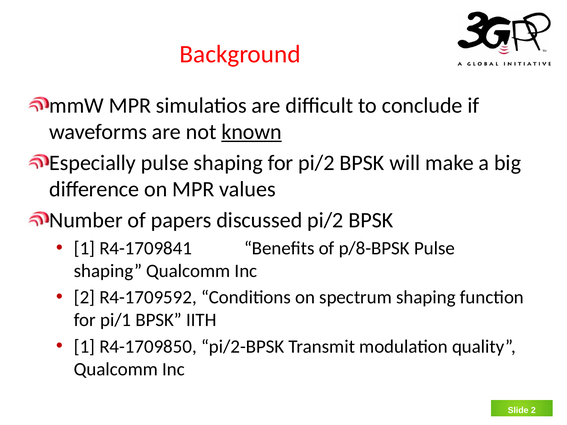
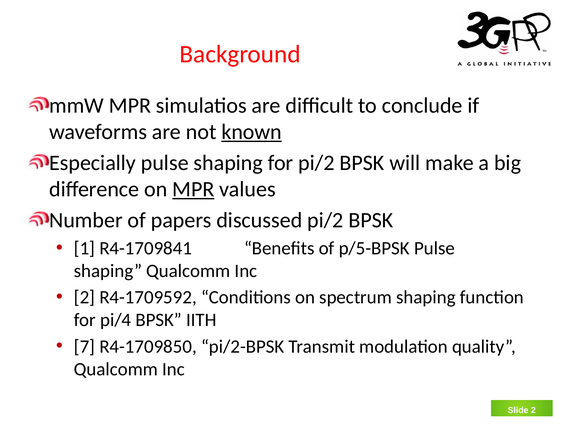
MPR underline: none -> present (193, 189)
p/8-BPSK: p/8-BPSK -> p/5-BPSK (374, 248)
pi/1: pi/1 -> pi/4 (116, 320)
1: 1 -> 7 (85, 347)
